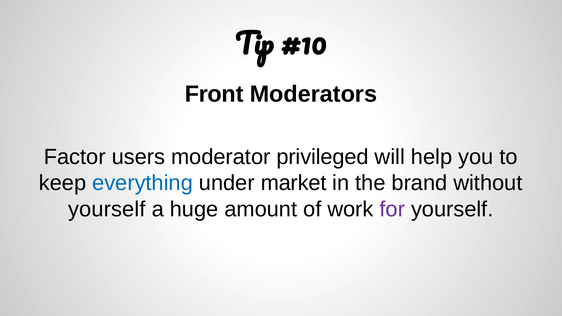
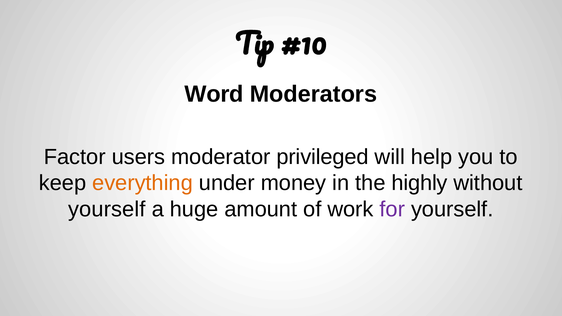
Front: Front -> Word (214, 94)
everything colour: blue -> orange (143, 183)
market: market -> money (293, 183)
brand: brand -> highly (420, 183)
